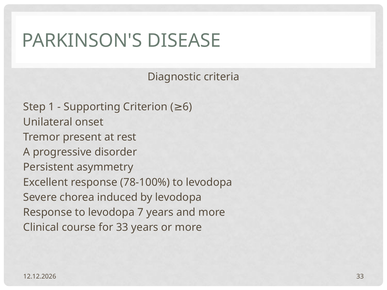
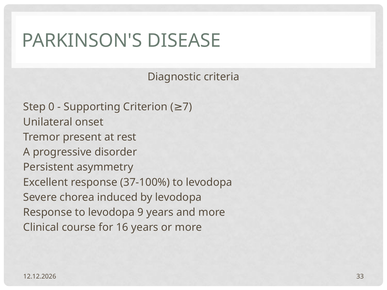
1: 1 -> 0 (52, 107)
6: 6 -> 7 (187, 107)
78-100%: 78-100% -> 37-100% (145, 182)
7: 7 -> 9 (140, 212)
for 33: 33 -> 16 (122, 228)
